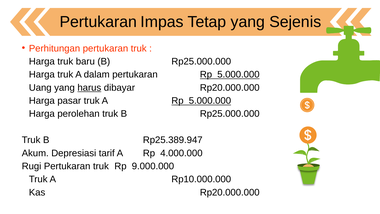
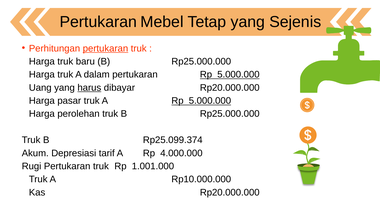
Impas: Impas -> Mebel (162, 22)
pertukaran underline: none -> present (105, 48)
Rp25.389.947: Rp25.389.947 -> Rp25.099.374 (173, 140)
9.000.000: 9.000.000 -> 1.001.000 (153, 166)
